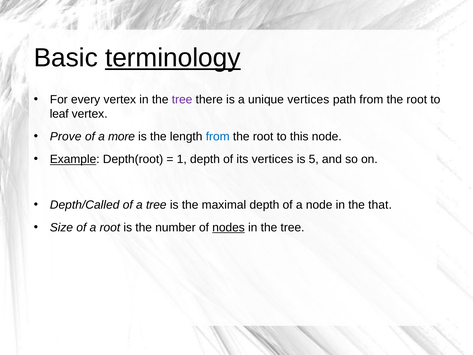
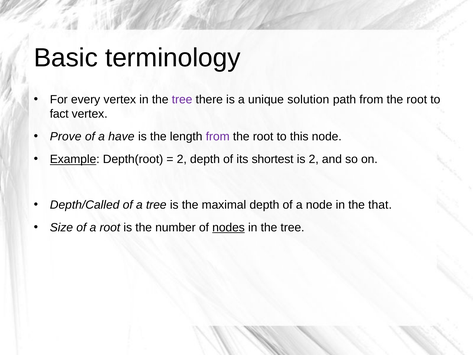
terminology underline: present -> none (173, 58)
unique vertices: vertices -> solution (308, 99)
leaf: leaf -> fact (59, 114)
more: more -> have (121, 136)
from colour: blue -> purple (218, 136)
1: 1 -> 2 (182, 159)
its vertices: vertices -> shortest (273, 159)
is 5: 5 -> 2 (314, 159)
